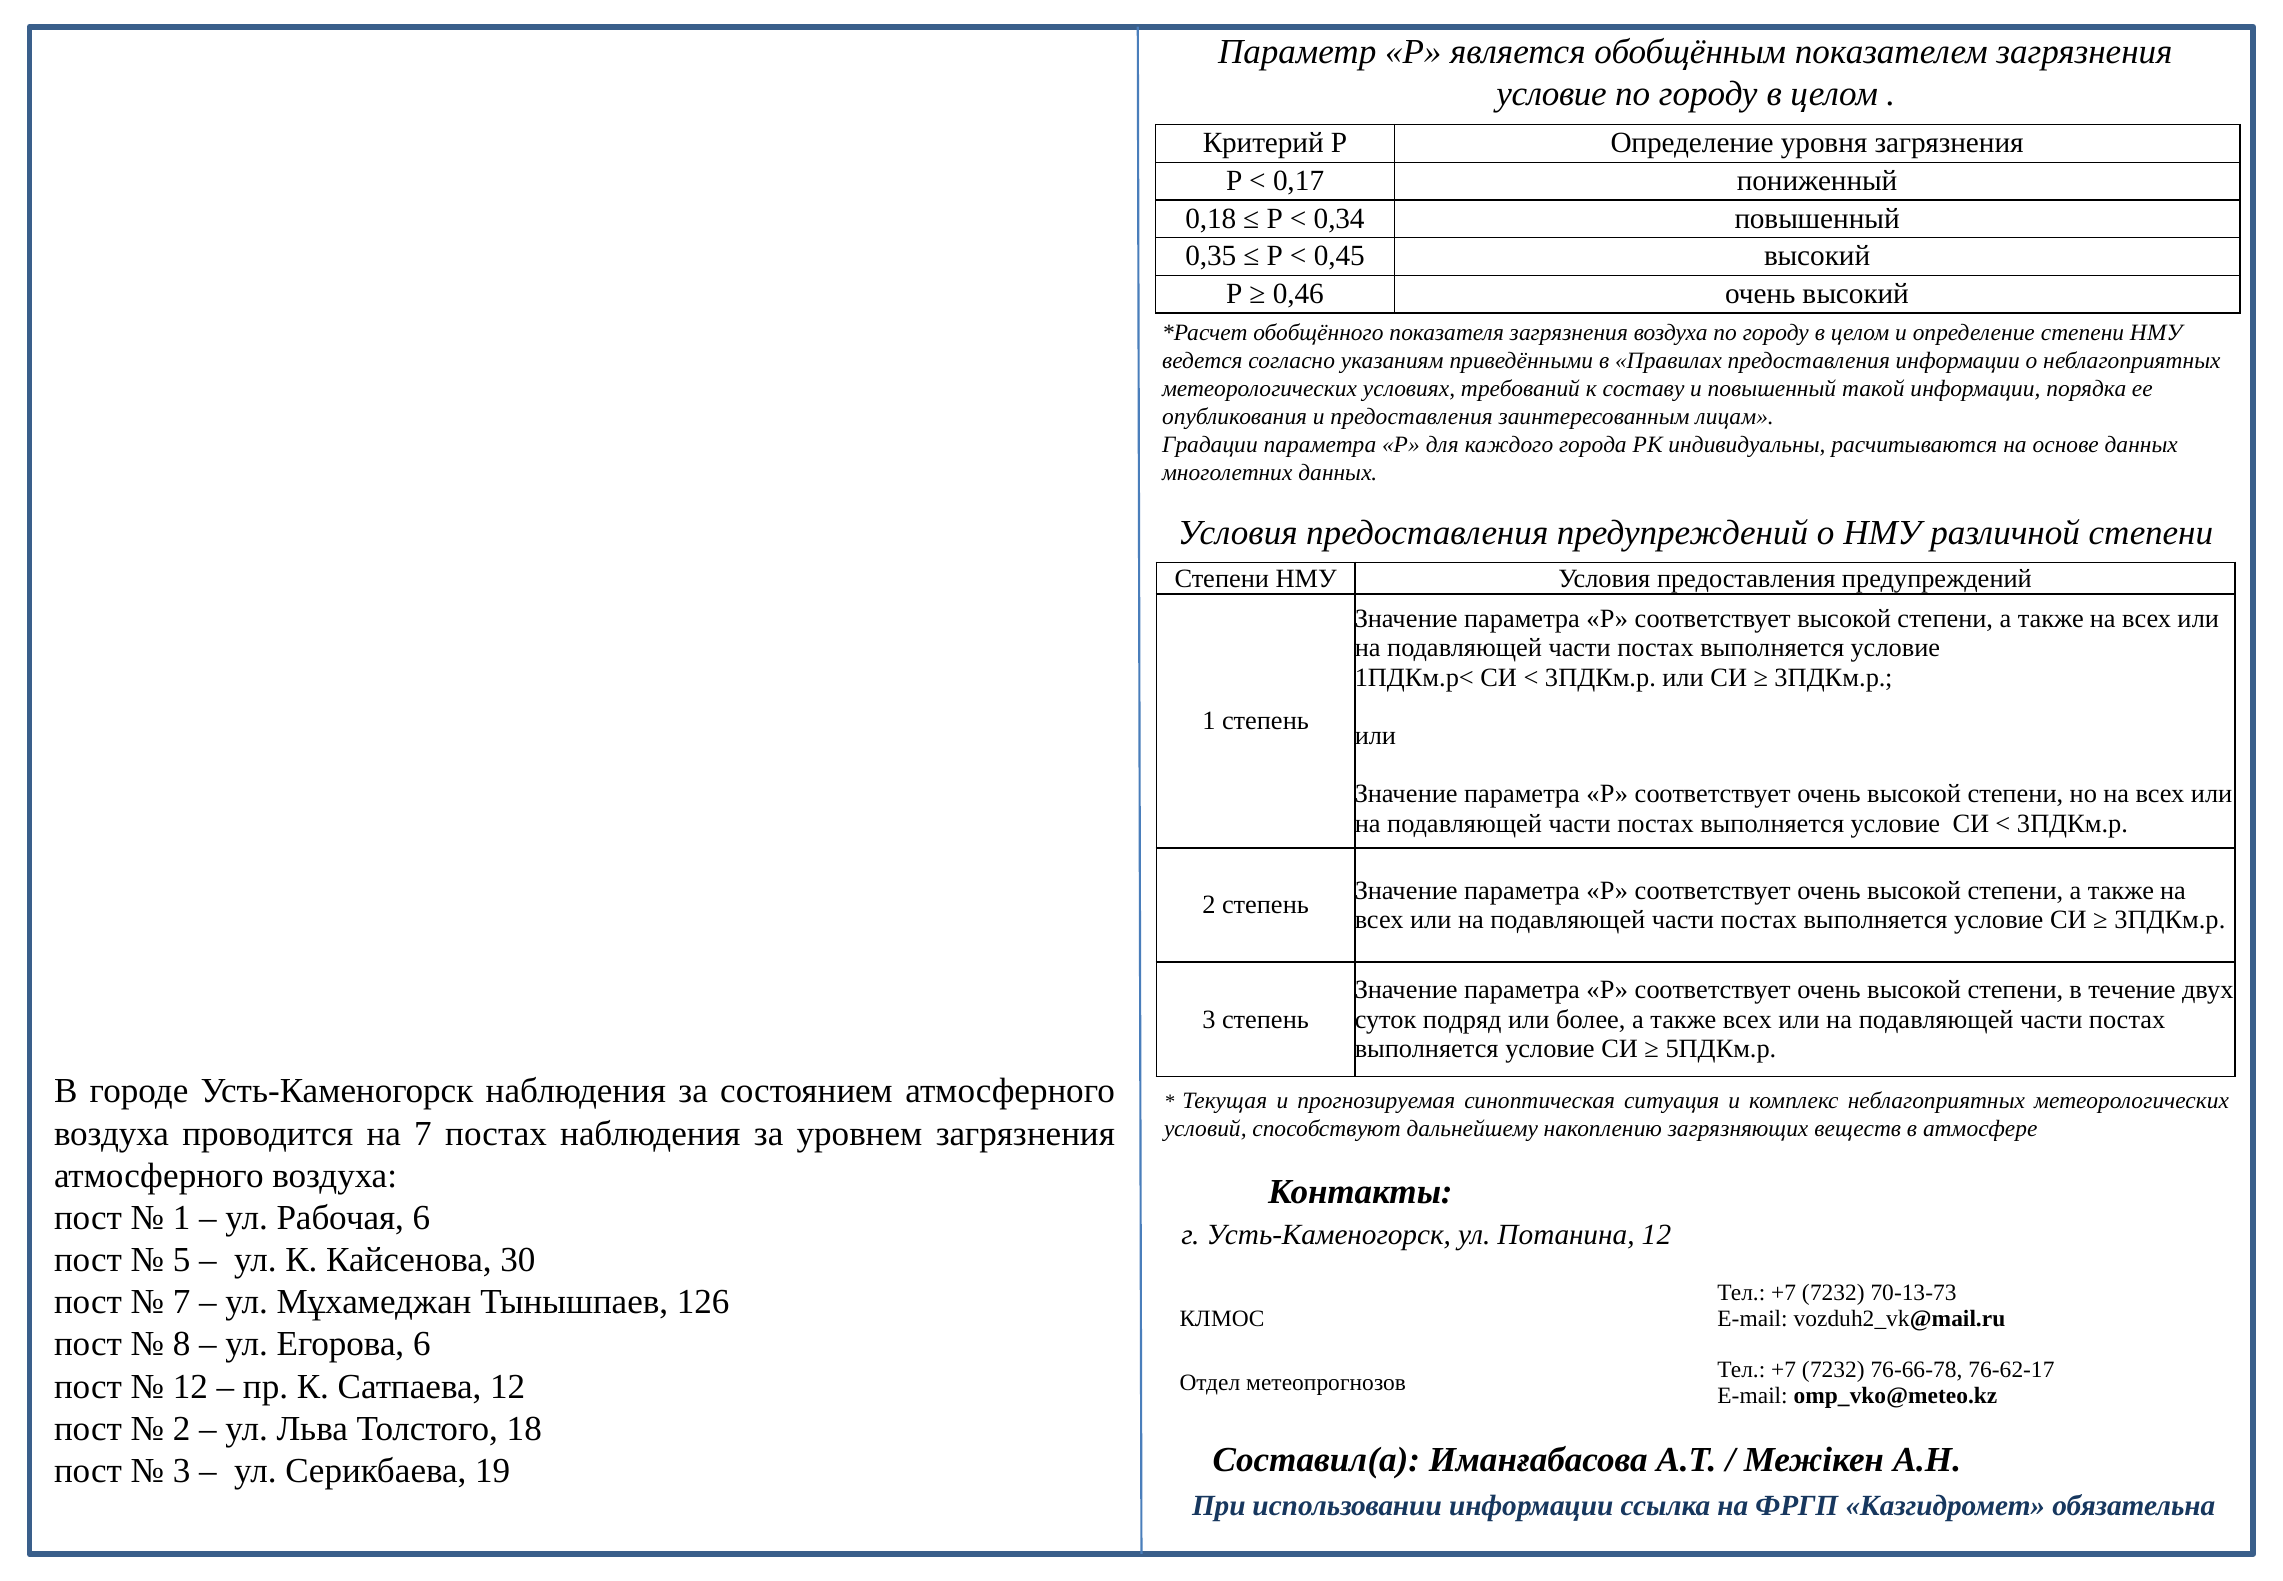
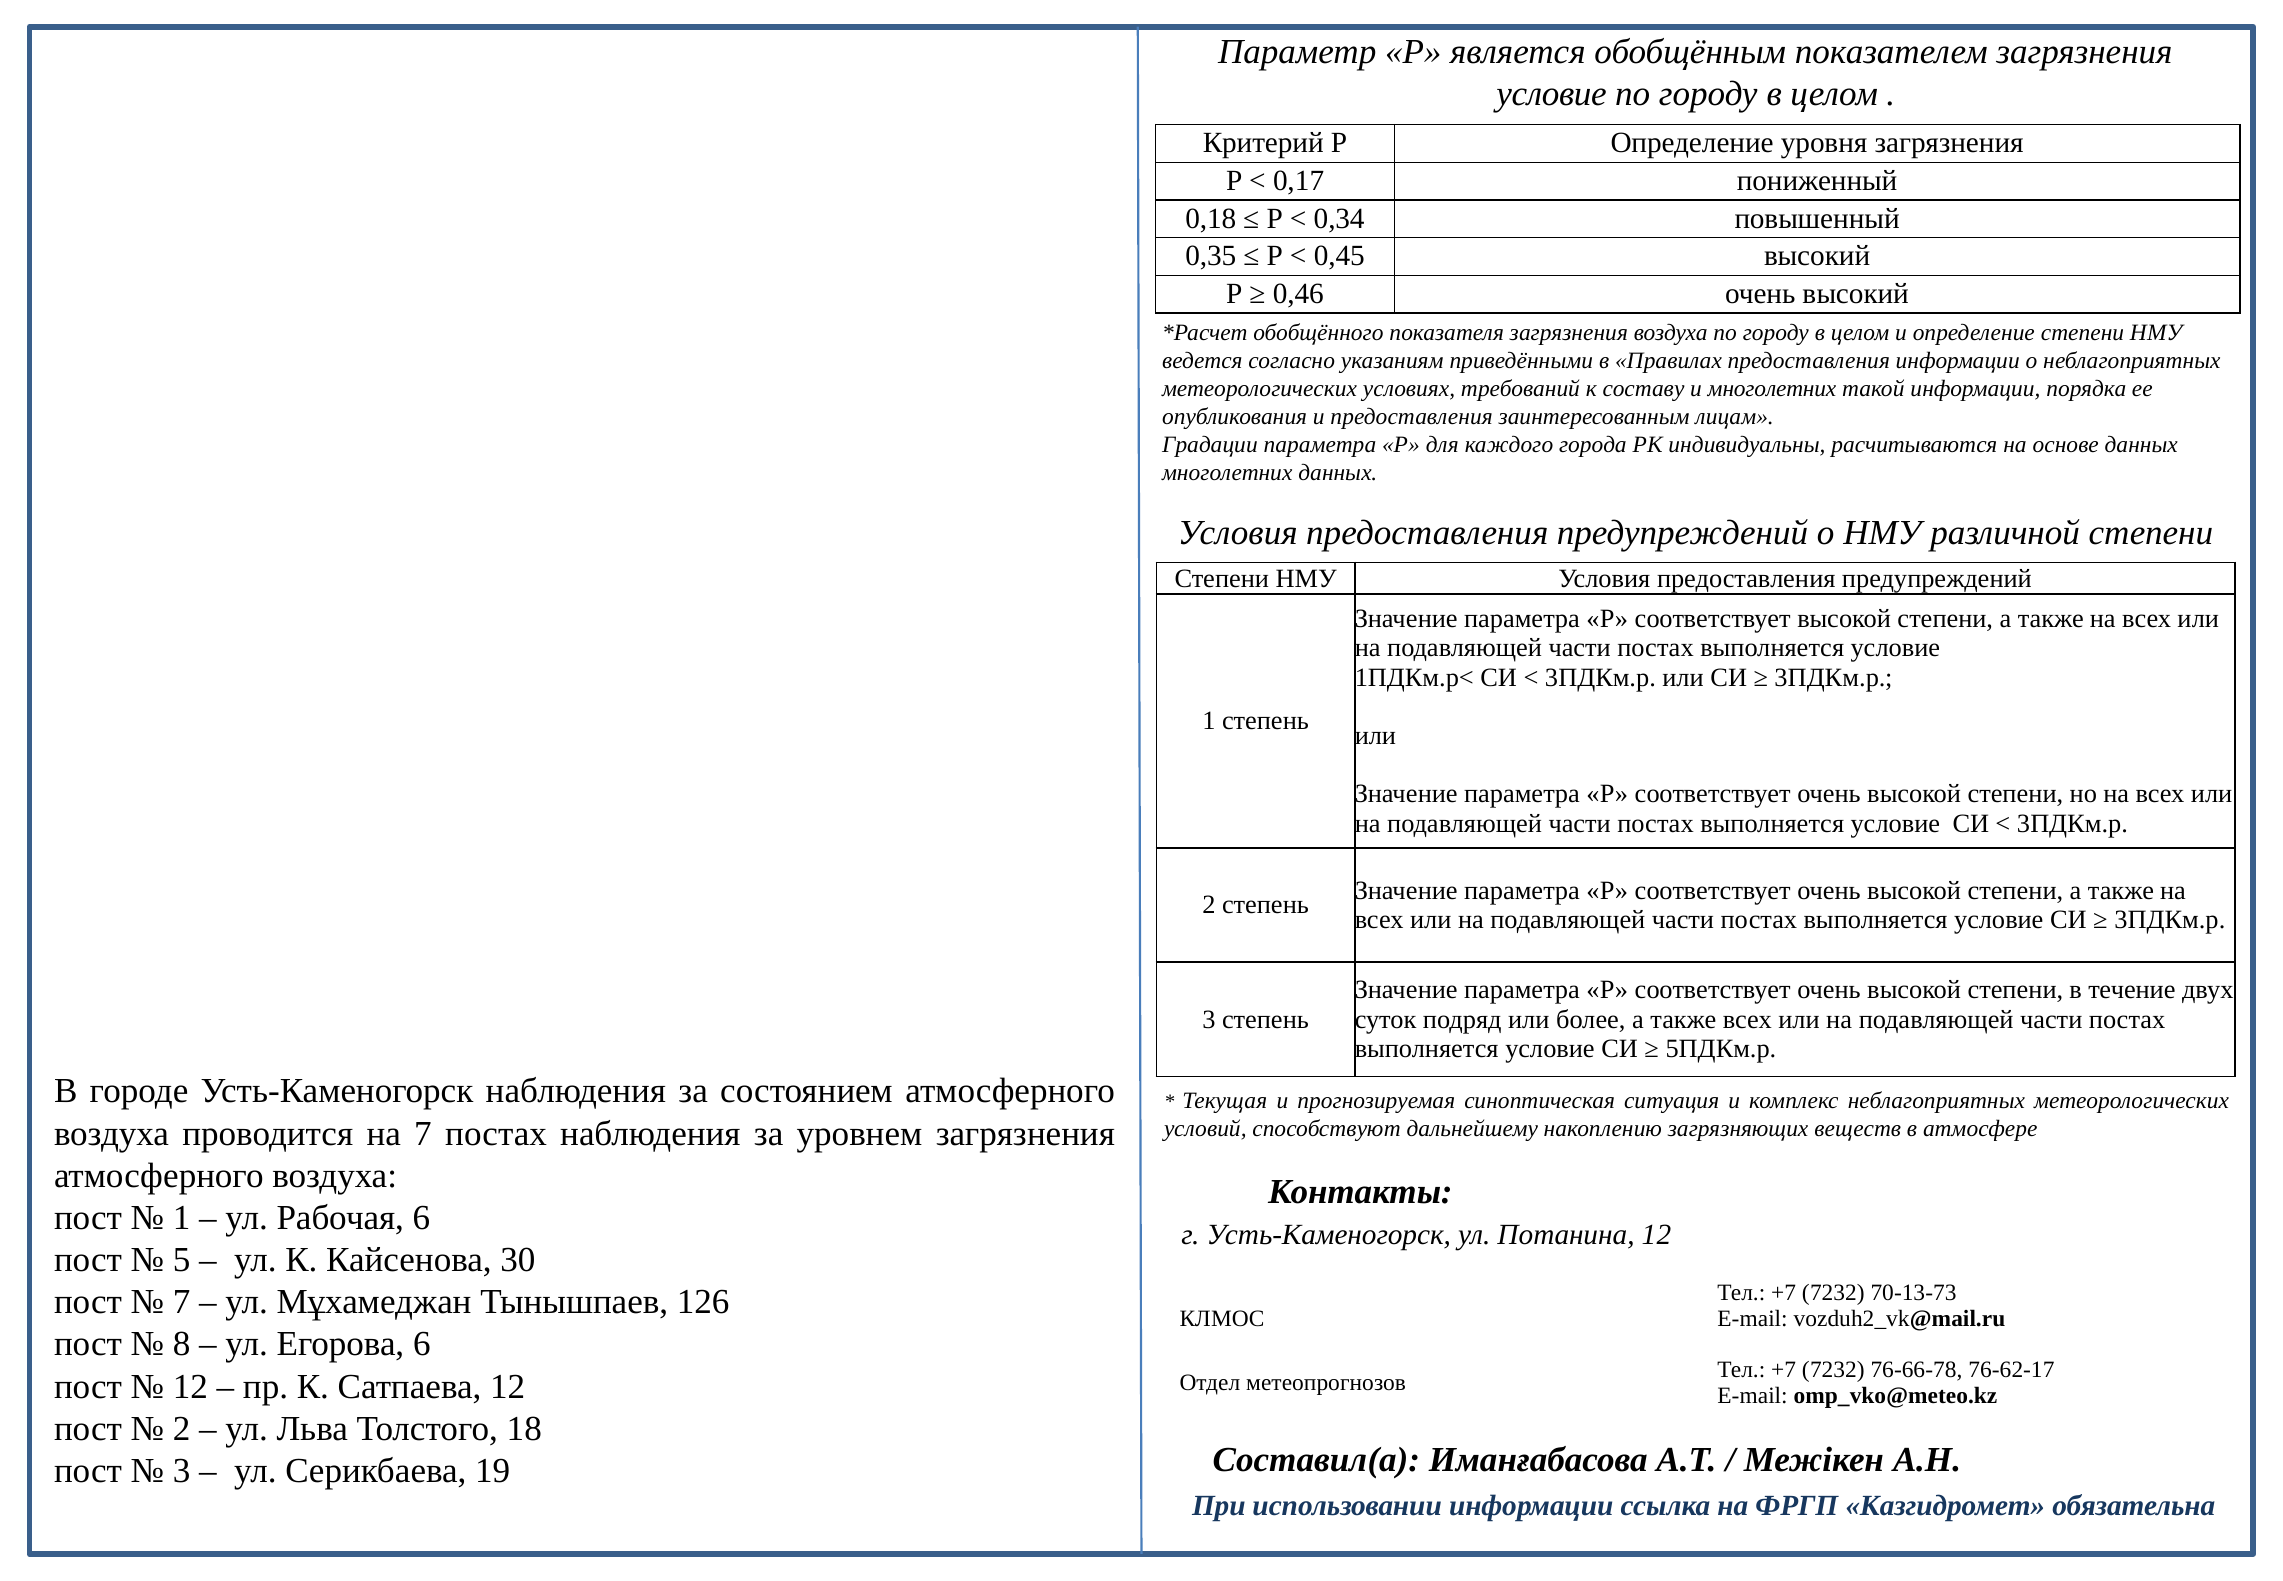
и повышенный: повышенный -> многолетних (1772, 389)
